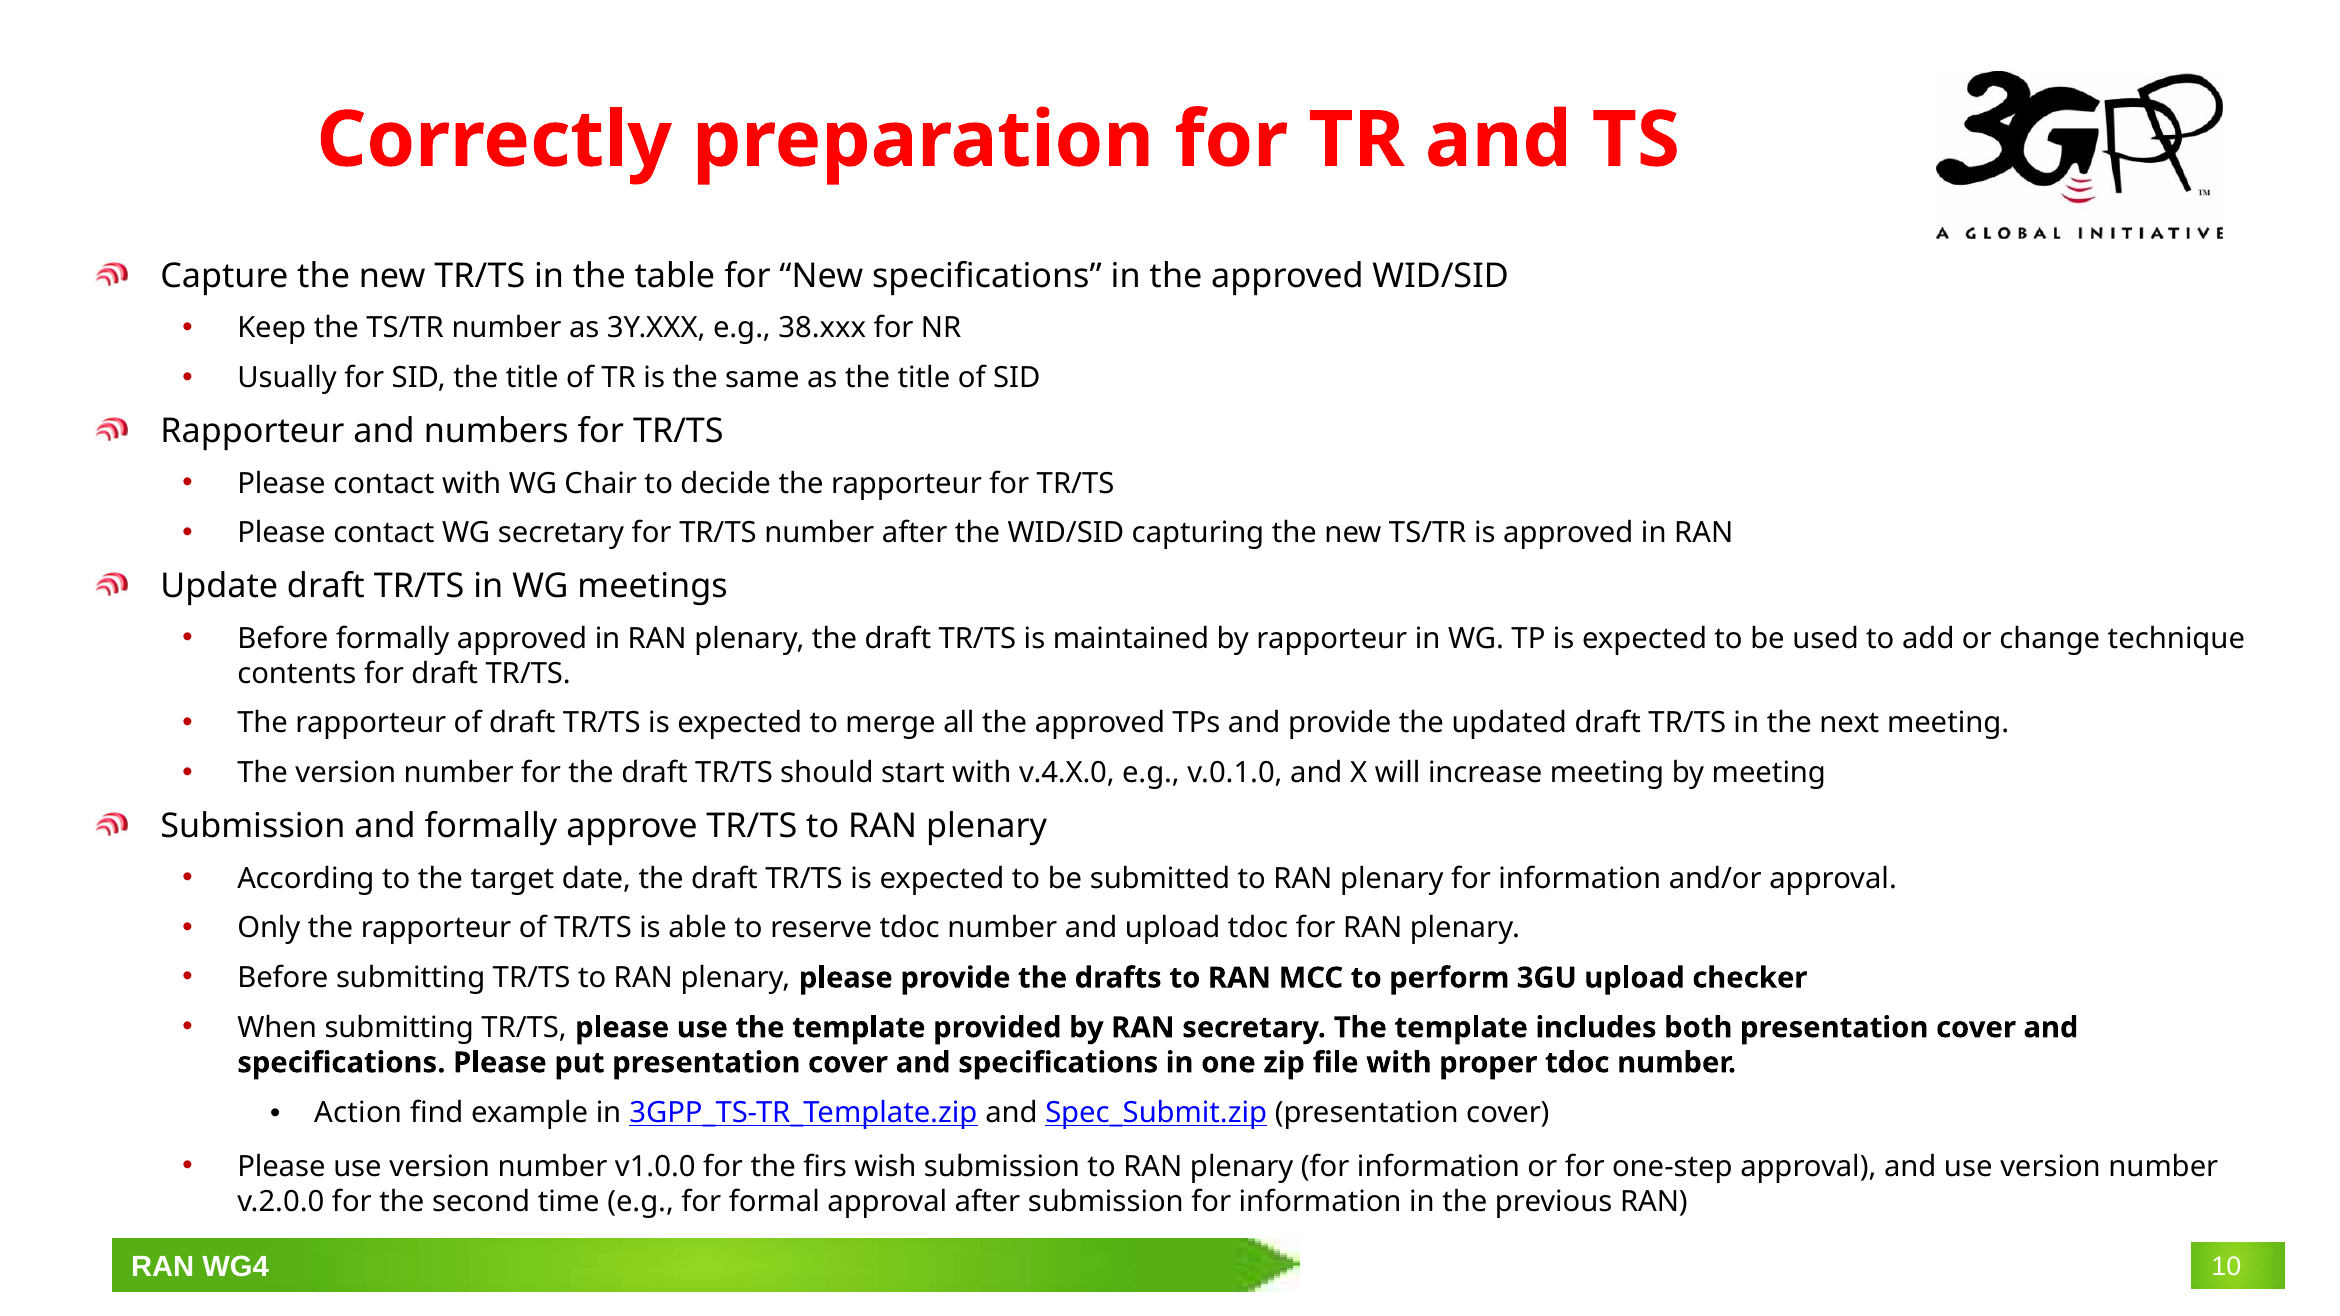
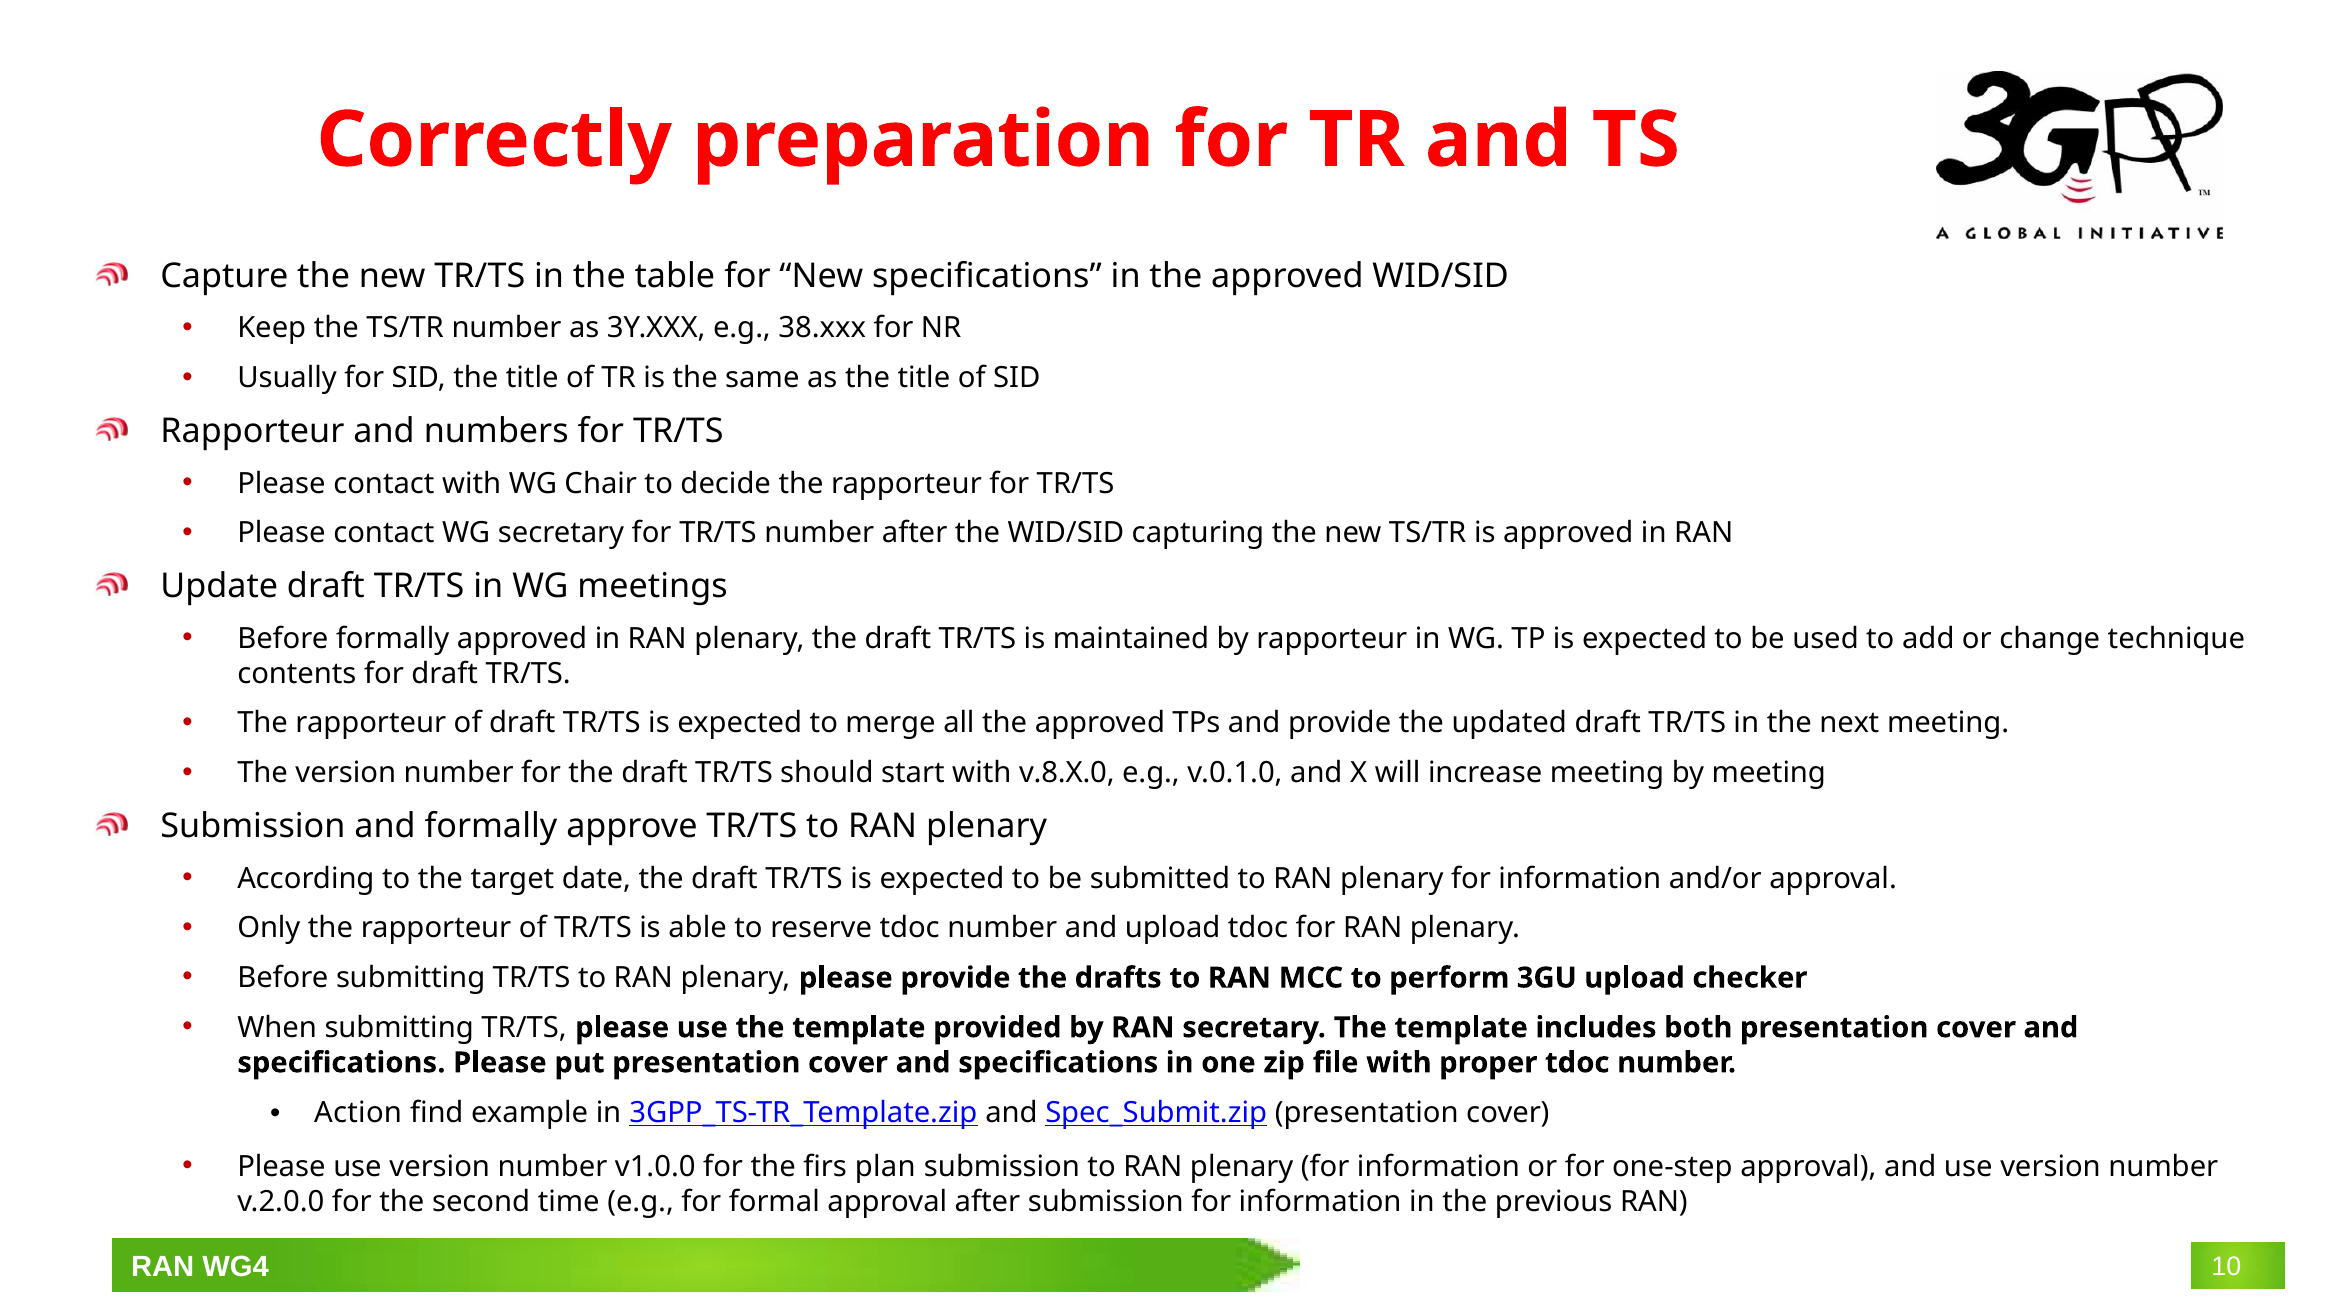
v.4.X.0: v.4.X.0 -> v.8.X.0 (1067, 773)
wish: wish -> plan (885, 1167)
